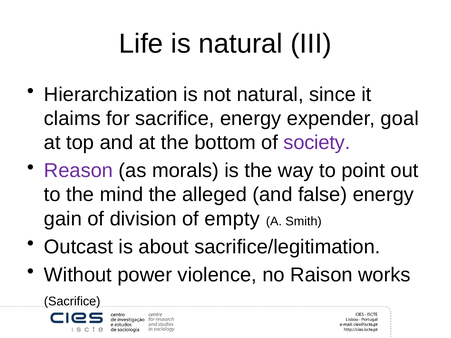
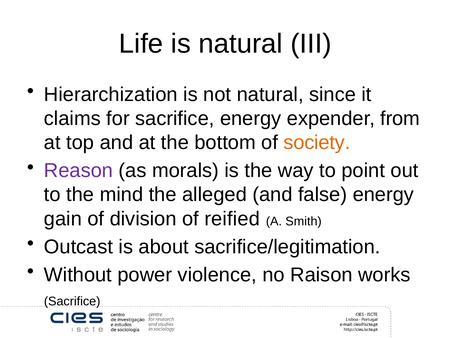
goal: goal -> from (400, 119)
society colour: purple -> orange (317, 143)
empty: empty -> reified (232, 219)
